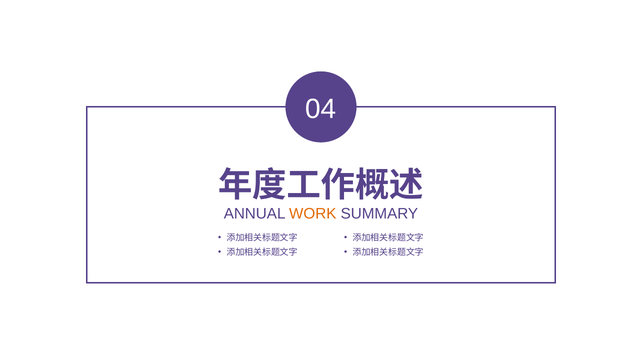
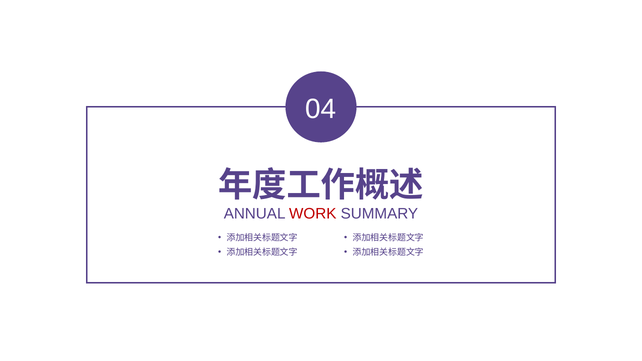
WORK colour: orange -> red (313, 214)
